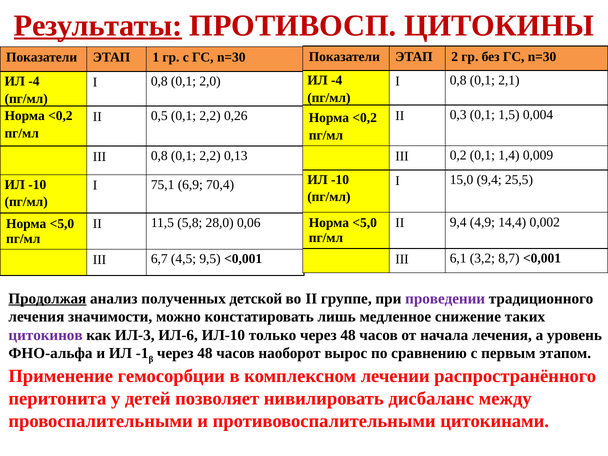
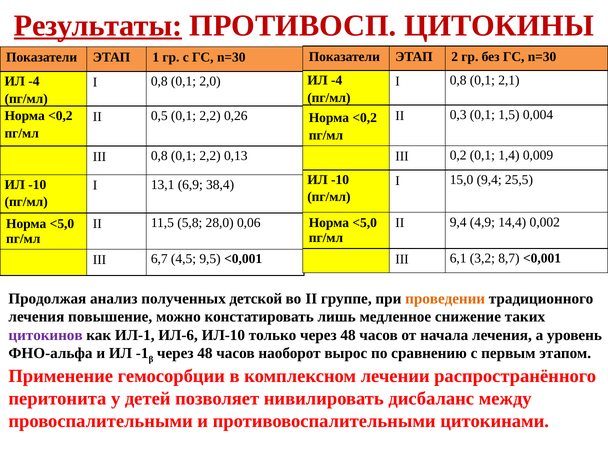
75,1: 75,1 -> 13,1 (163, 185)
70,4: 70,4 -> 38,4 (220, 185)
Продолжая underline: present -> none (47, 299)
проведении colour: purple -> orange (445, 299)
значимости: значимости -> повышение (110, 317)
ИЛ-3: ИЛ-3 -> ИЛ-1 (135, 335)
